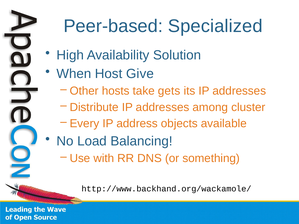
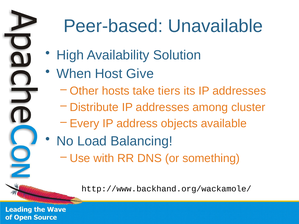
Specialized: Specialized -> Unavailable (215, 26)
gets: gets -> tiers (169, 91)
